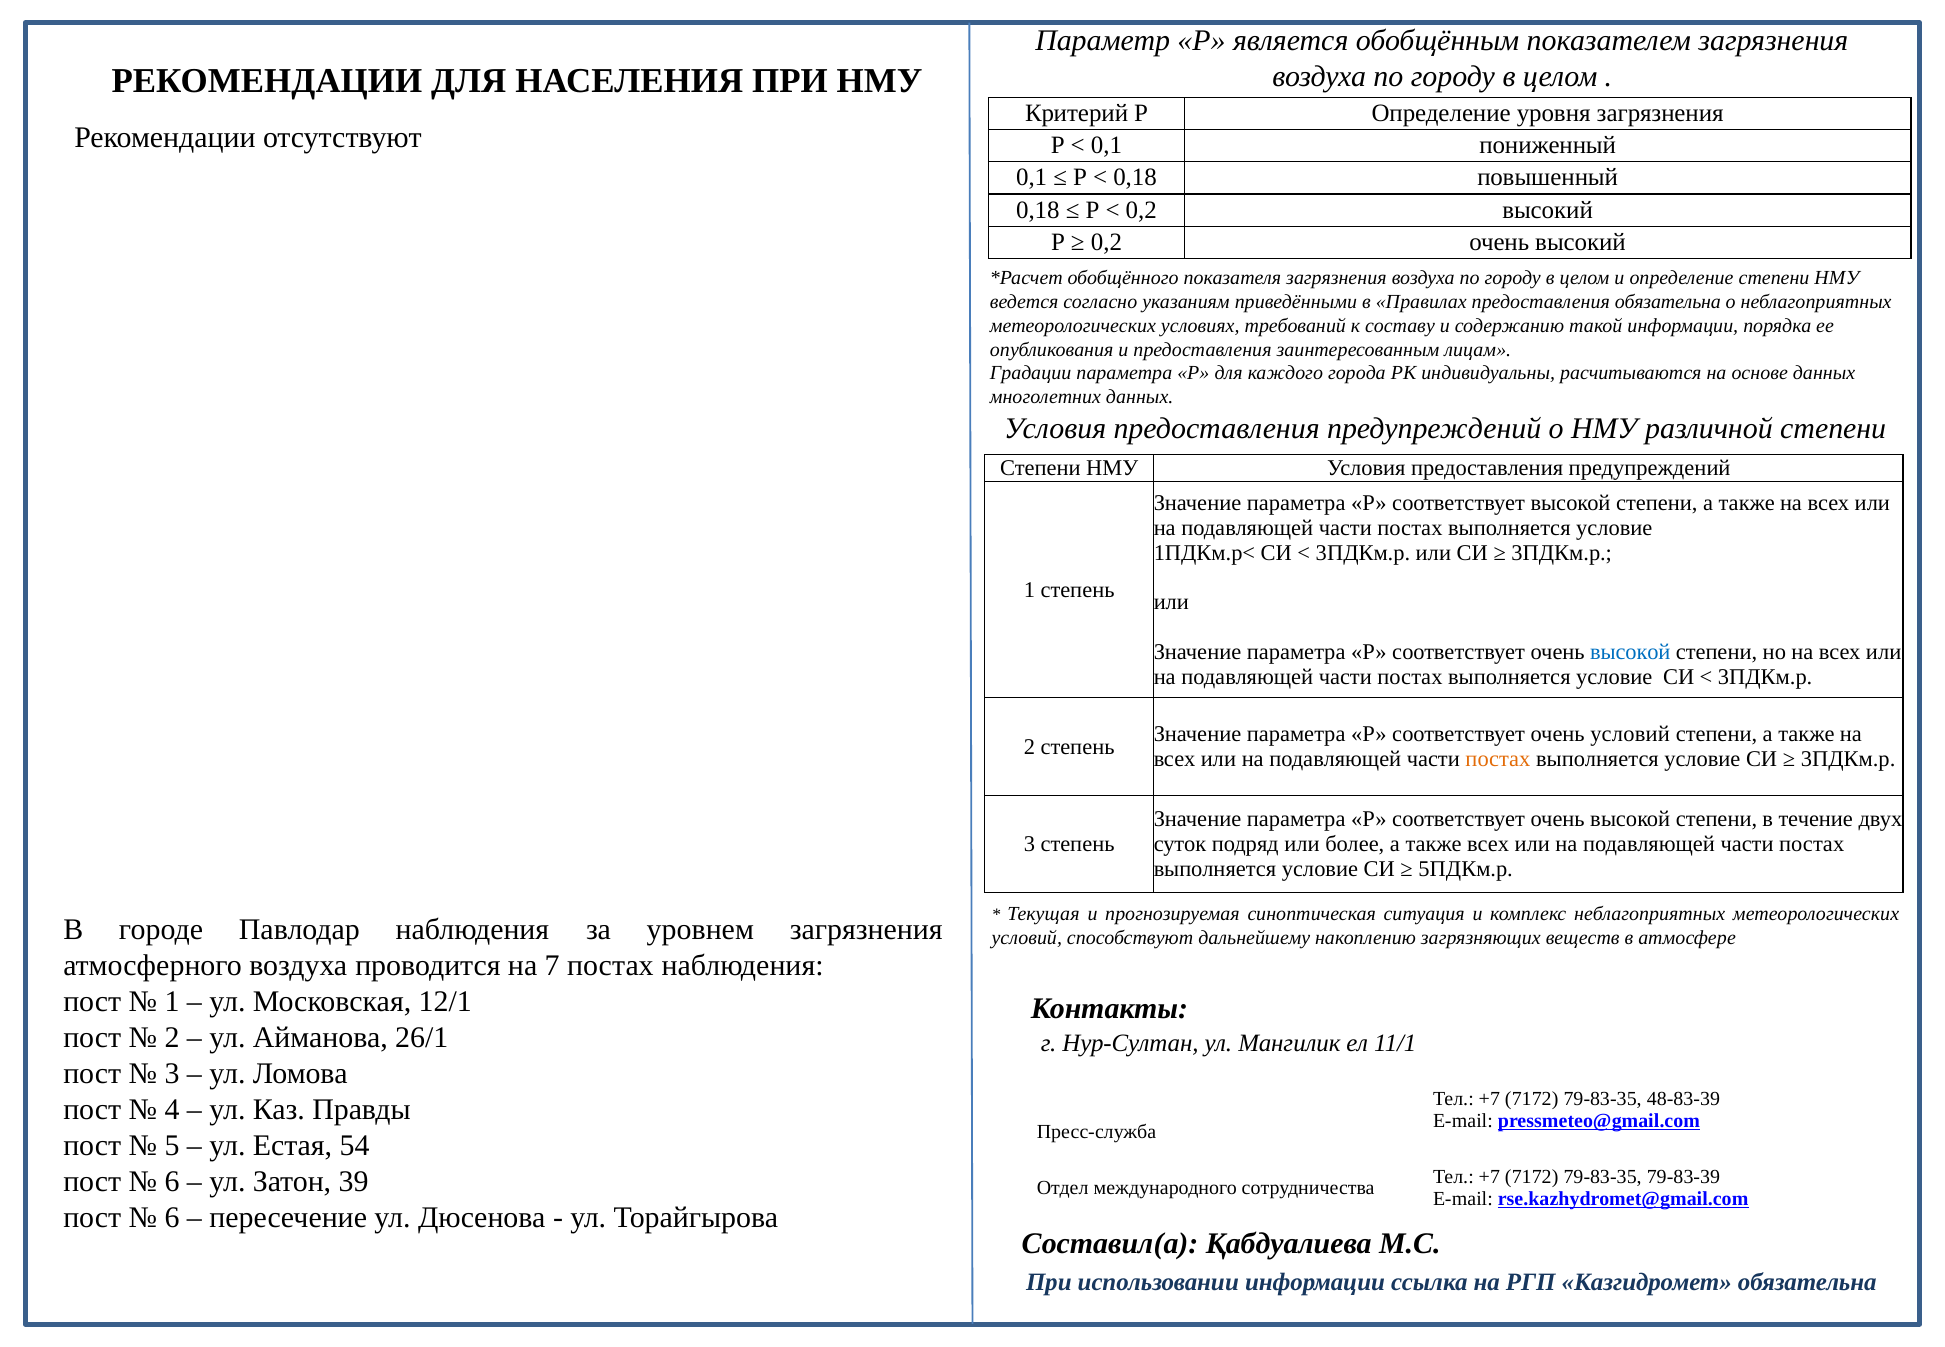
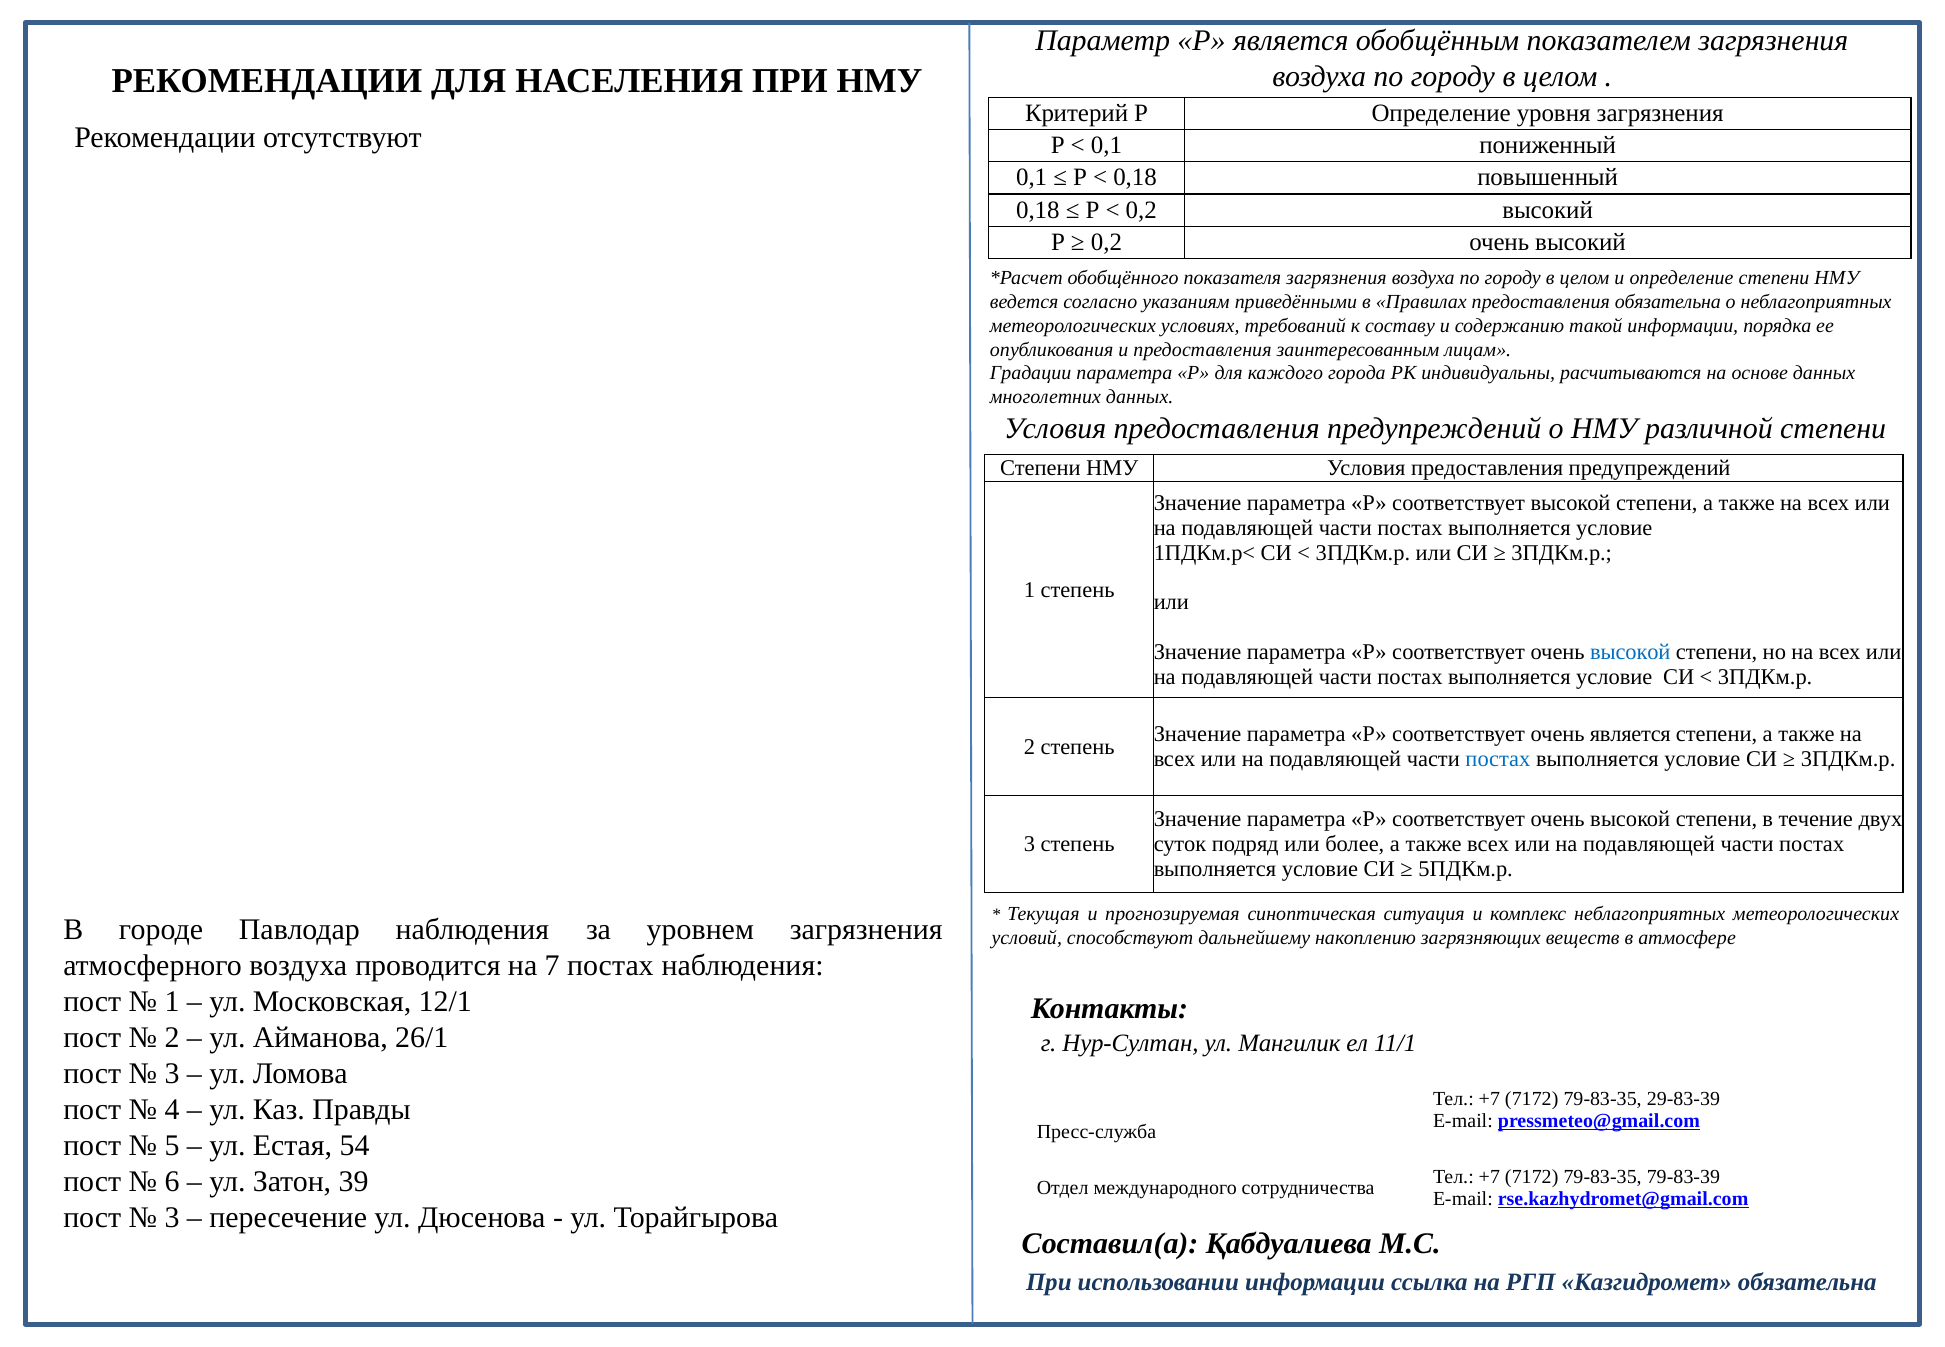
очень условий: условий -> является (1630, 734)
постах colour: orange -> blue (1498, 759)
48-83-39: 48-83-39 -> 29-83-39 (1683, 1098)
6: 6 -> 3 (172, 1217)
